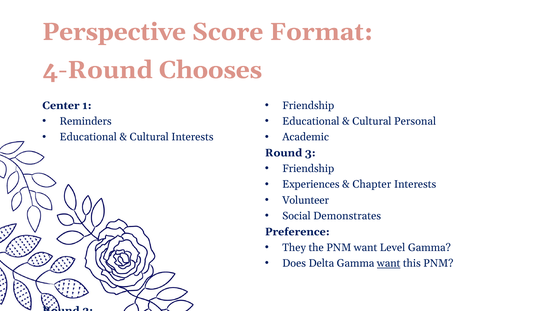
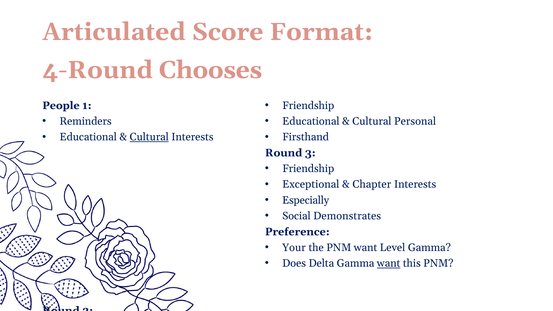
Perspective: Perspective -> Articulated (114, 32)
Center: Center -> People (61, 106)
Cultural underline: none -> present (149, 137)
Academic: Academic -> Firsthand (306, 137)
Experiences: Experiences -> Exceptional (311, 184)
Volunteer: Volunteer -> Especially (306, 200)
They: They -> Your (294, 248)
